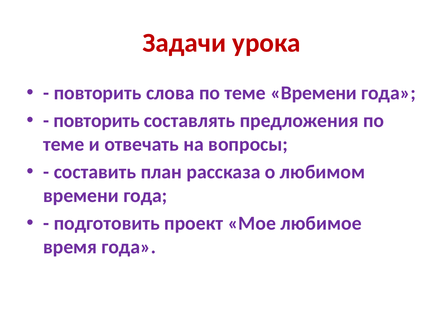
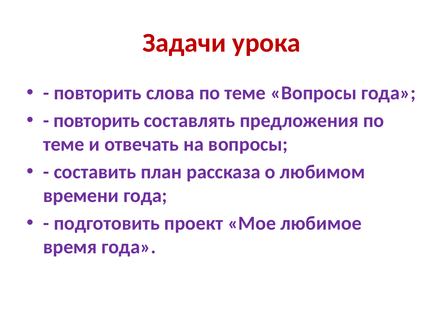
теме Времени: Времени -> Вопросы (314, 93)
